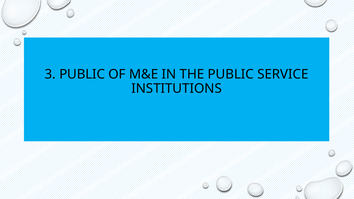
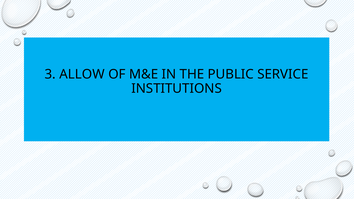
3 PUBLIC: PUBLIC -> ALLOW (82, 74)
